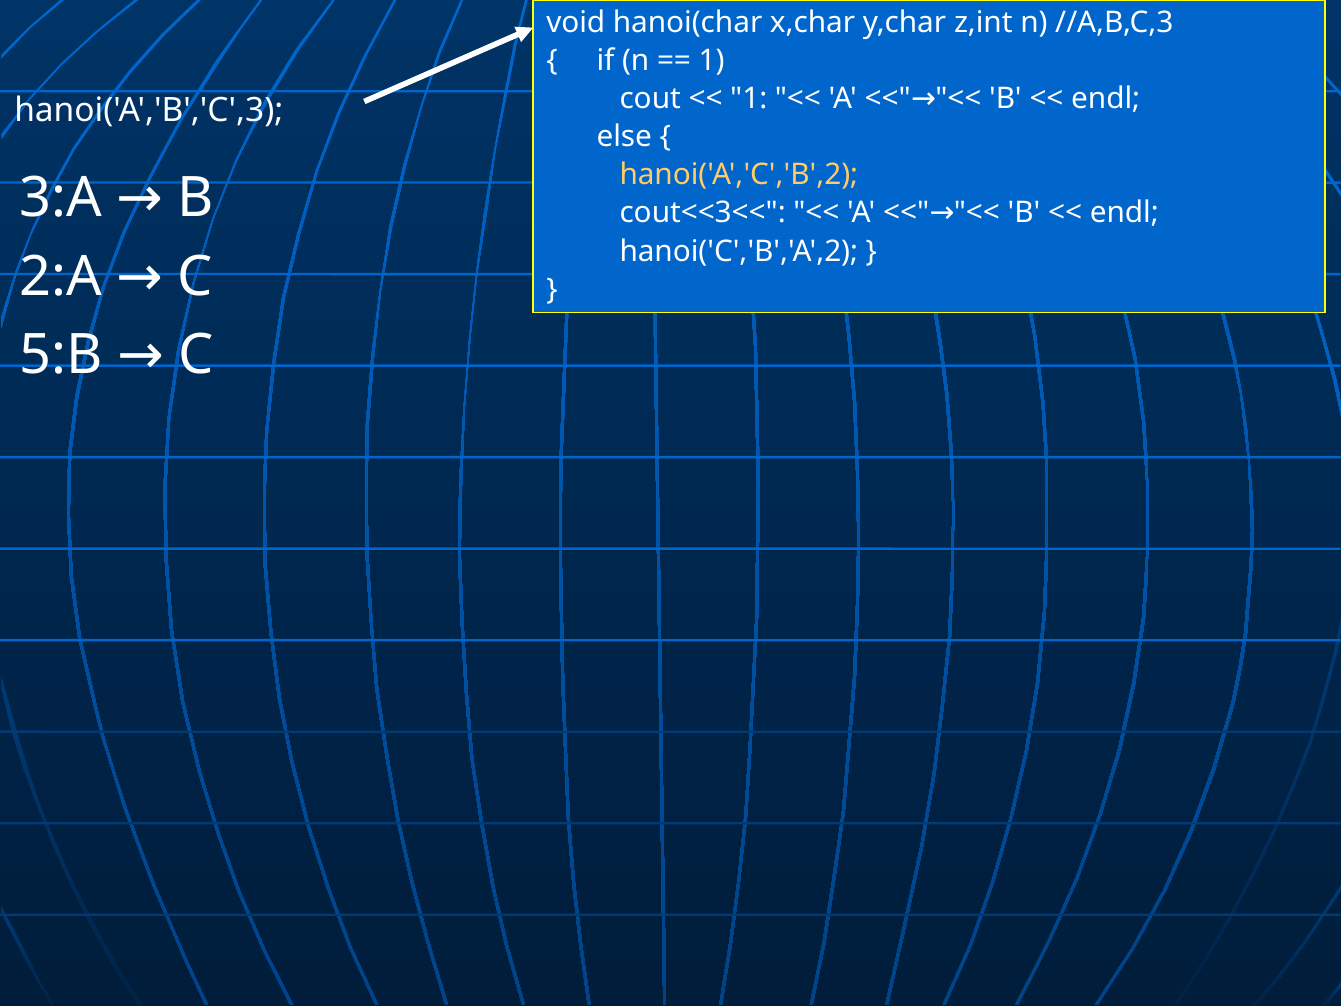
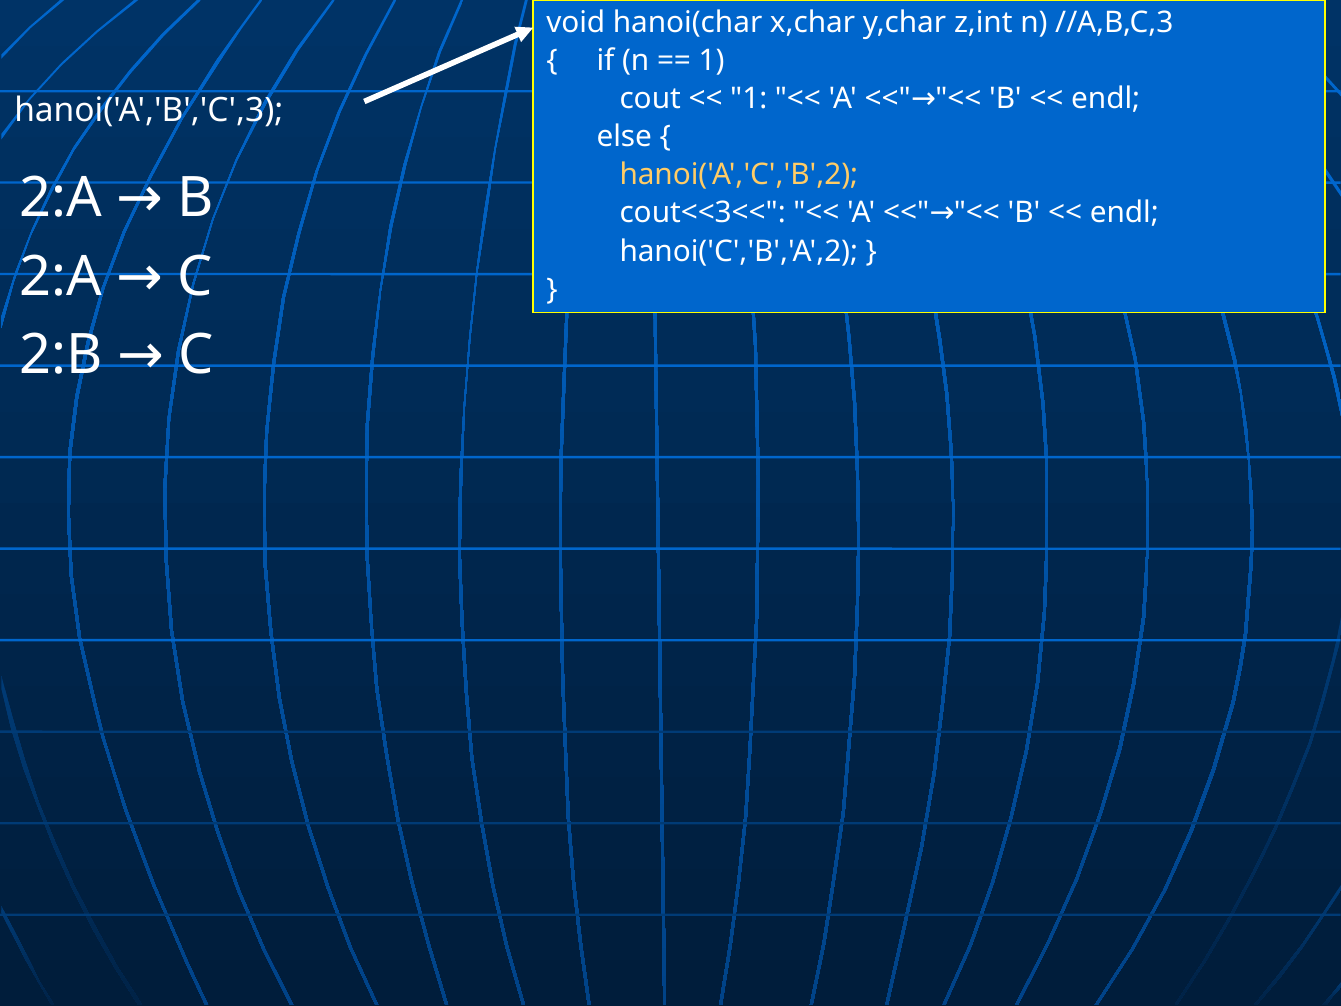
3:A: 3:A -> 2:A (61, 198)
5:B: 5:B -> 2:B (61, 355)
